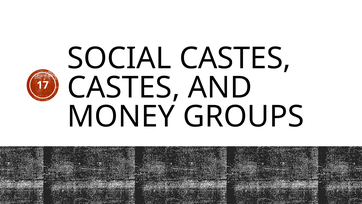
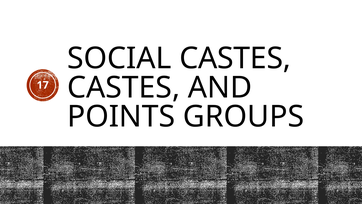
MONEY: MONEY -> POINTS (121, 116)
